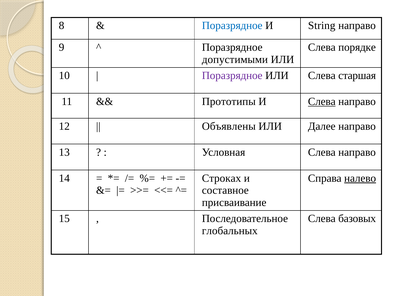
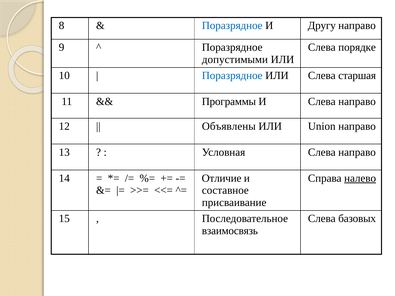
String: String -> Другу (322, 26)
Поразрядное colour: purple -> blue (232, 76)
Прототипы: Прототипы -> Программы (229, 102)
Слева underline: present -> none (322, 102)
Далее: Далее -> Union (322, 126)
Строках: Строках -> Отличие (222, 178)
глобальных: глобальных -> взаимосвязь (230, 231)
